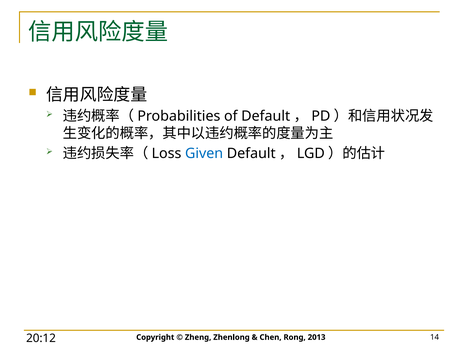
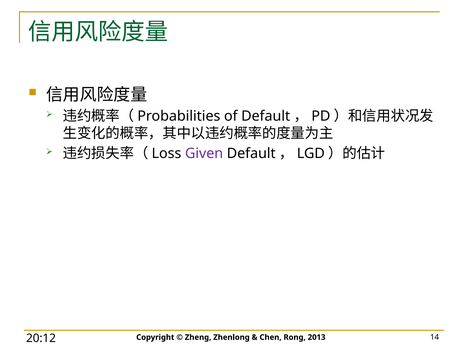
Given colour: blue -> purple (204, 153)
